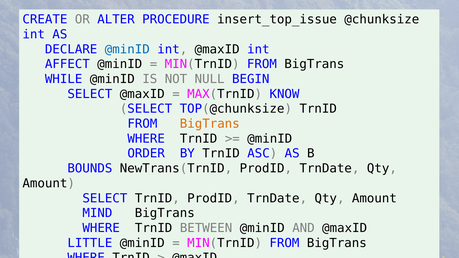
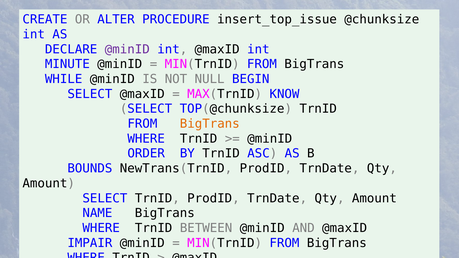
@minID colour: blue -> purple (127, 49)
AFFECT: AFFECT -> MINUTE (67, 64)
MIND: MIND -> NAME (97, 213)
LITTLE: LITTLE -> IMPAIR (90, 243)
